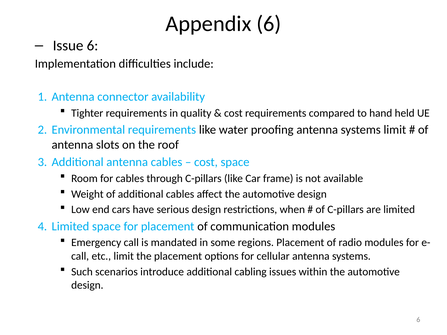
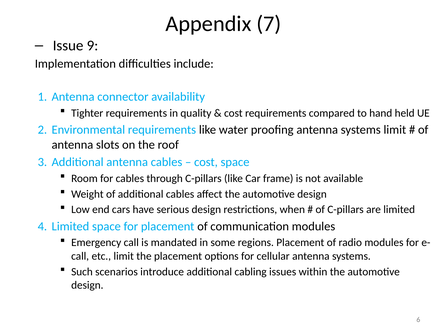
Appendix 6: 6 -> 7 (269, 24)
Issue 6: 6 -> 9 (92, 46)
